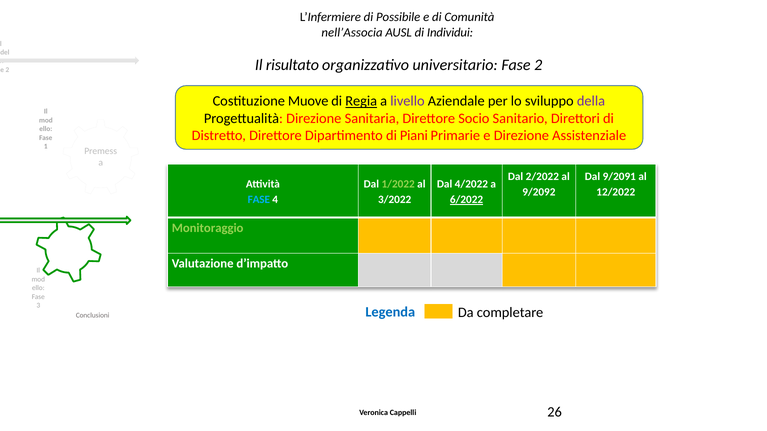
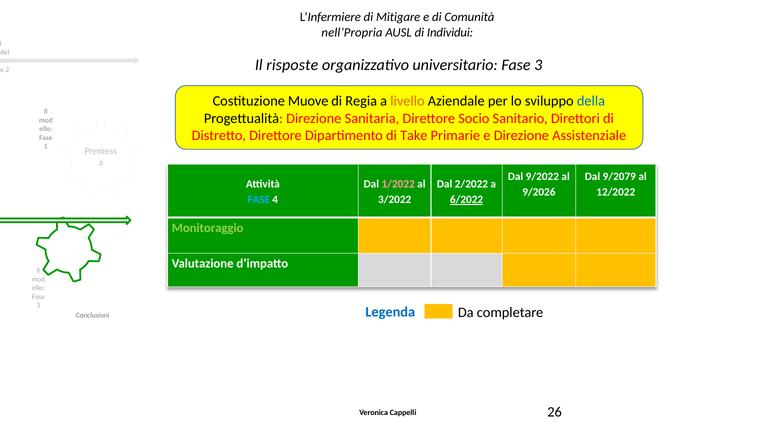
Possibile: Possibile -> Mitigare (398, 17)
nell’Associa: nell’Associa -> nell’Propria (352, 32)
risultato: risultato -> risposte (292, 65)
2: 2 -> 3 (538, 65)
Regia underline: present -> none (361, 101)
livello colour: purple -> orange (407, 101)
della colour: purple -> blue (591, 101)
Piani: Piani -> Take (414, 136)
2/2022: 2/2022 -> 9/2022 (542, 176)
9/2091: 9/2091 -> 9/2079 (619, 176)
1/2022 colour: light green -> pink (398, 184)
4/2022: 4/2022 -> 2/2022 (471, 184)
9/2092: 9/2092 -> 9/2026 (539, 192)
